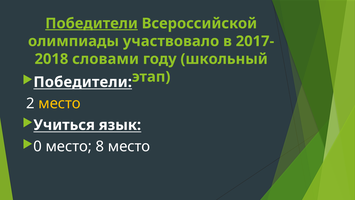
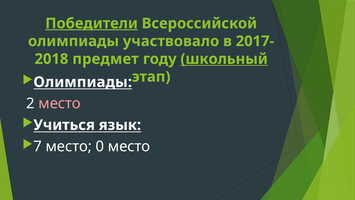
словами: словами -> предмет (106, 59)
школьный underline: none -> present (224, 59)
Победители: Победители -> Олимпиады (83, 82)
место colour: yellow -> pink (60, 103)
0: 0 -> 7 (38, 146)
8: 8 -> 0 (100, 146)
